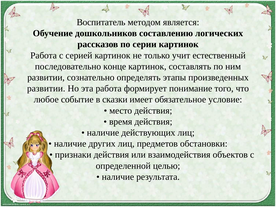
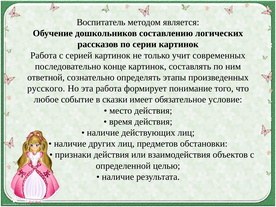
естественный: естественный -> современных (219, 55)
развитии: развитии -> ответной (46, 77)
развитии: развитии -> русского (46, 88)
